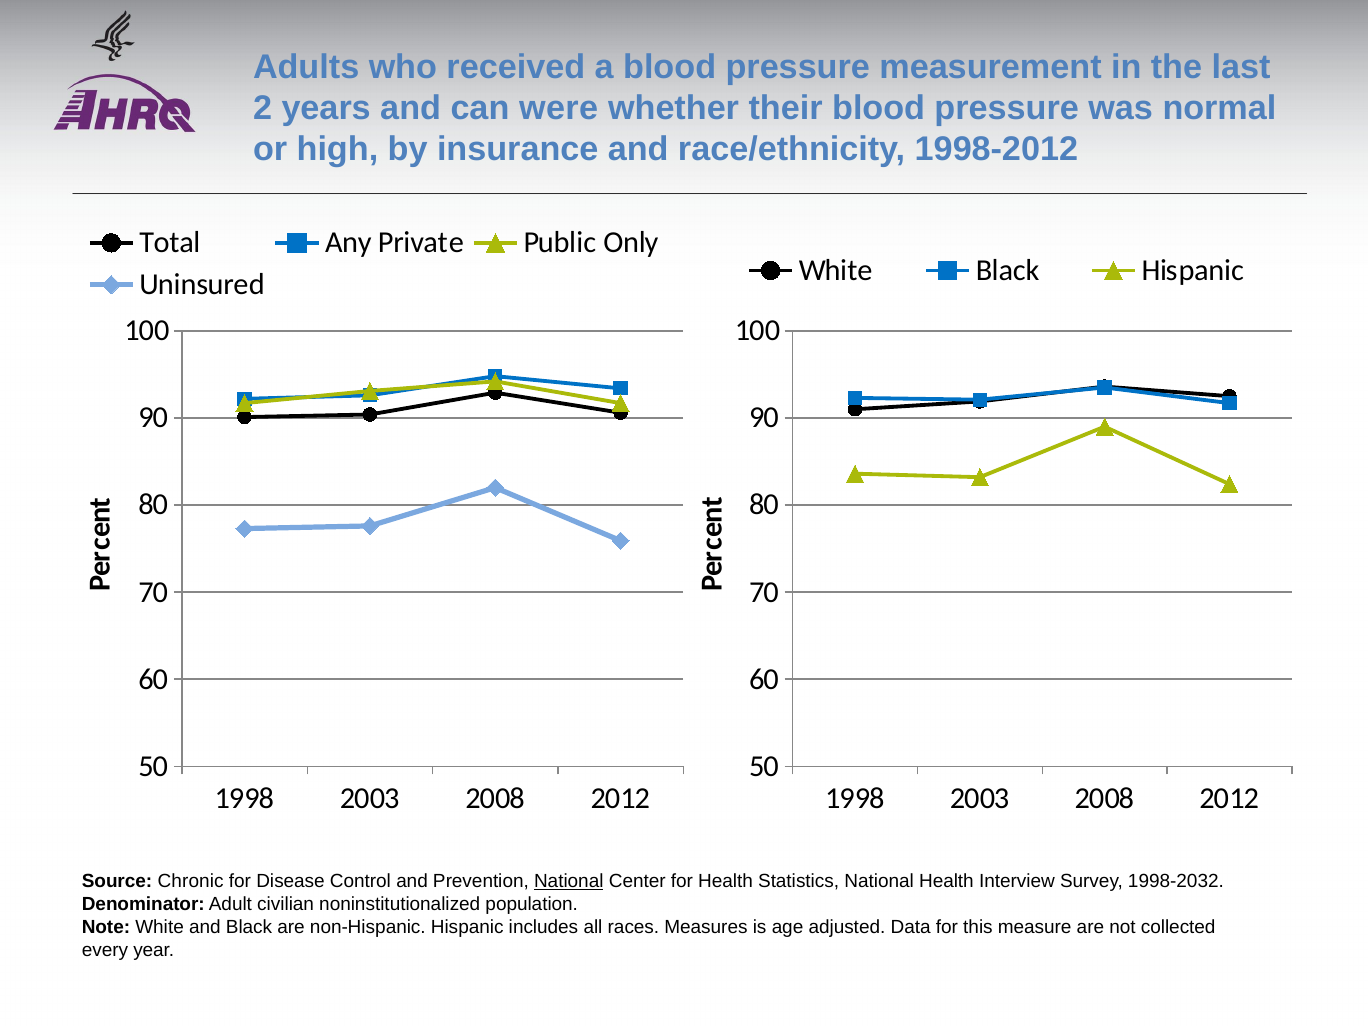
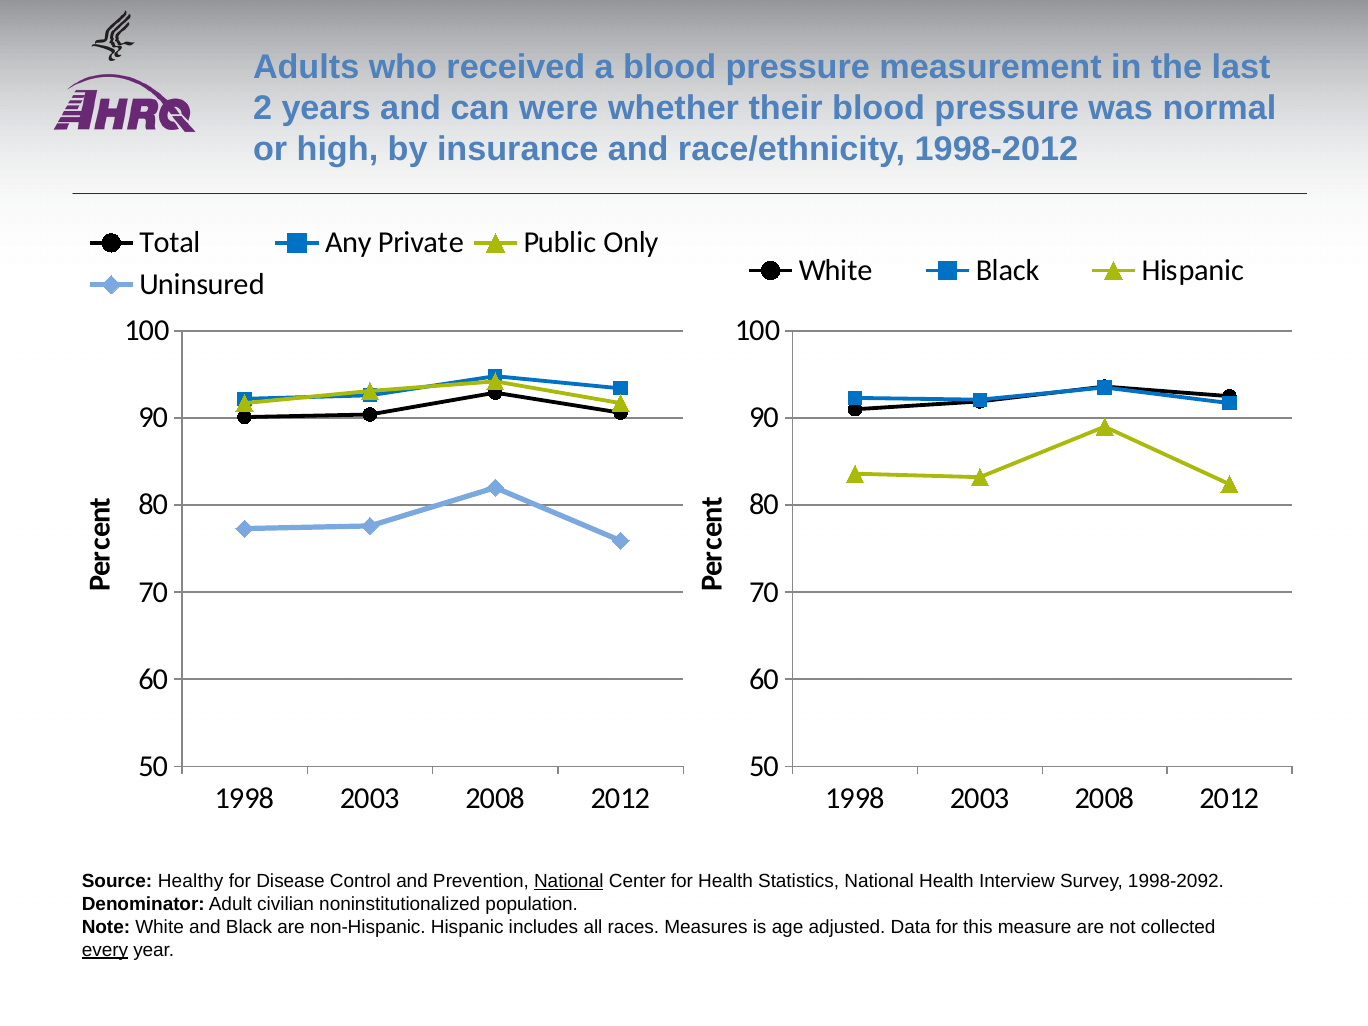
Chronic: Chronic -> Healthy (191, 881)
1998-2032: 1998-2032 -> 1998-2092 (1176, 881)
every underline: none -> present (105, 950)
